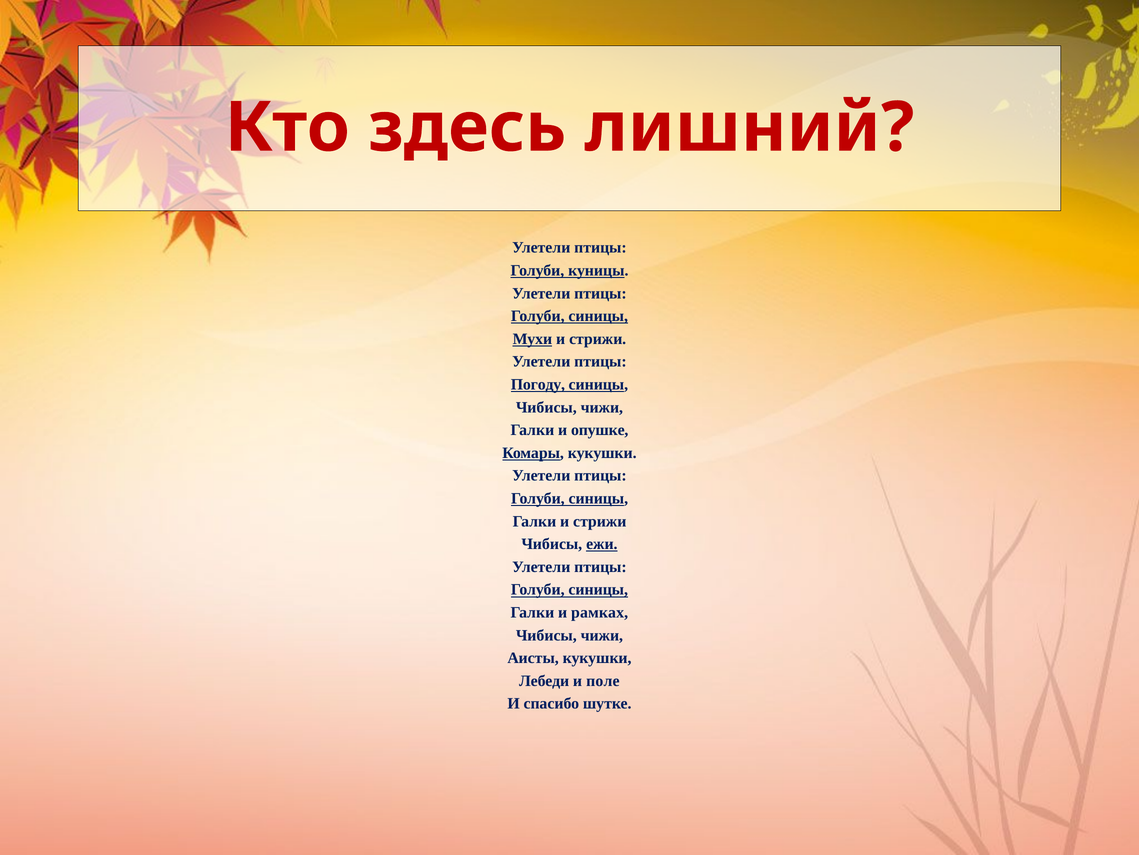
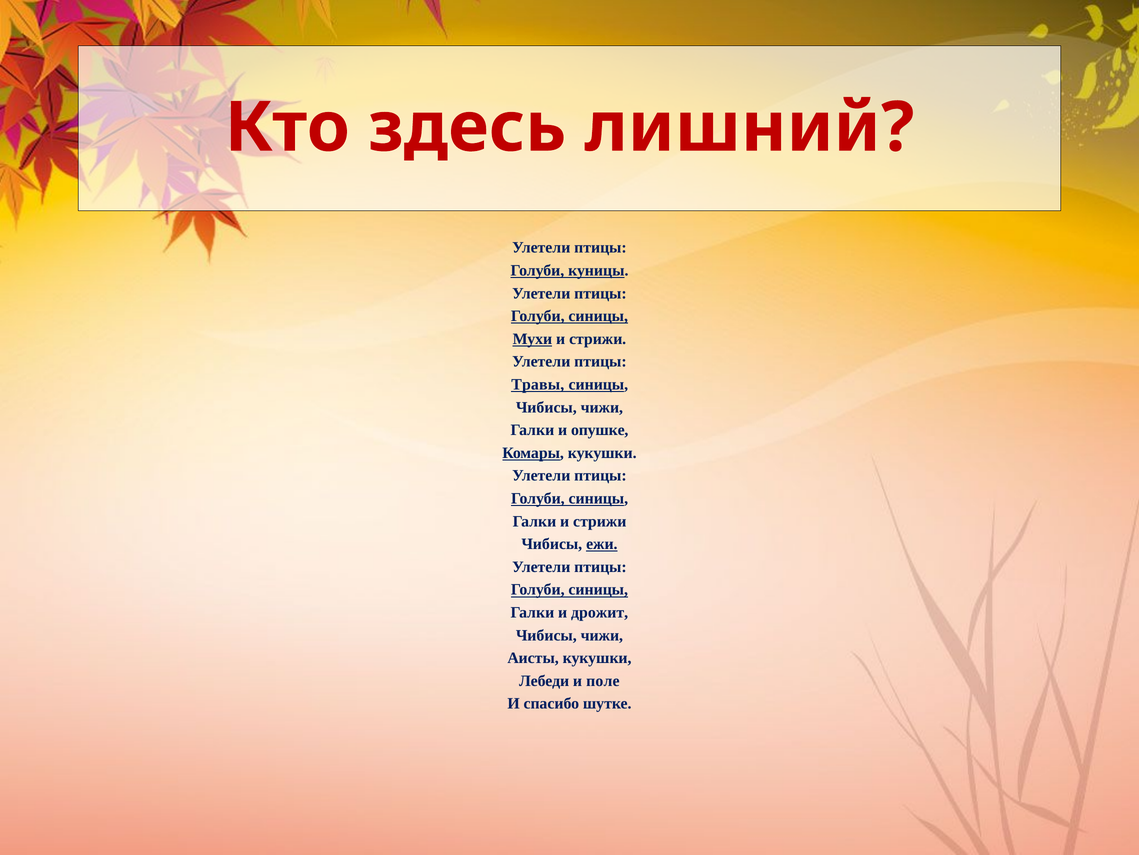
Погоду: Погоду -> Травы (538, 384)
рамках: рамках -> дрожит (600, 612)
